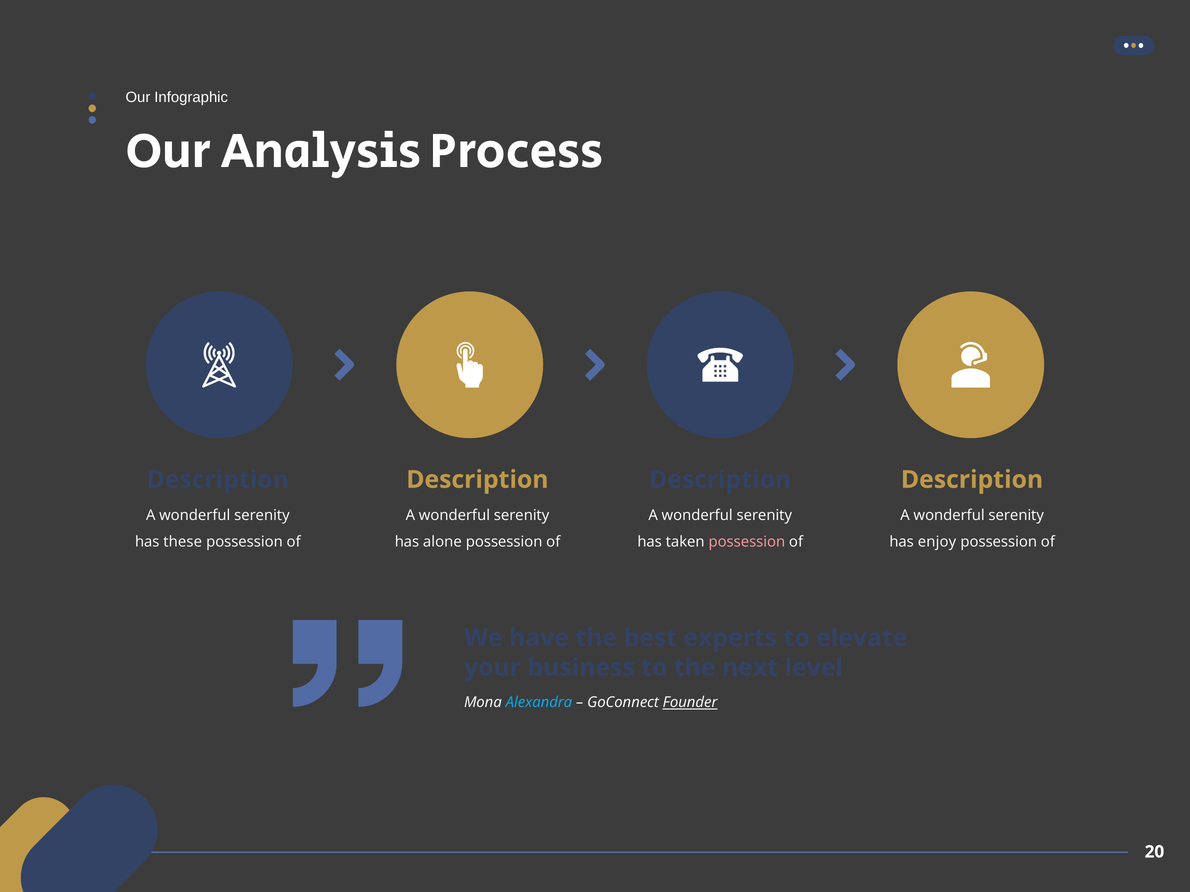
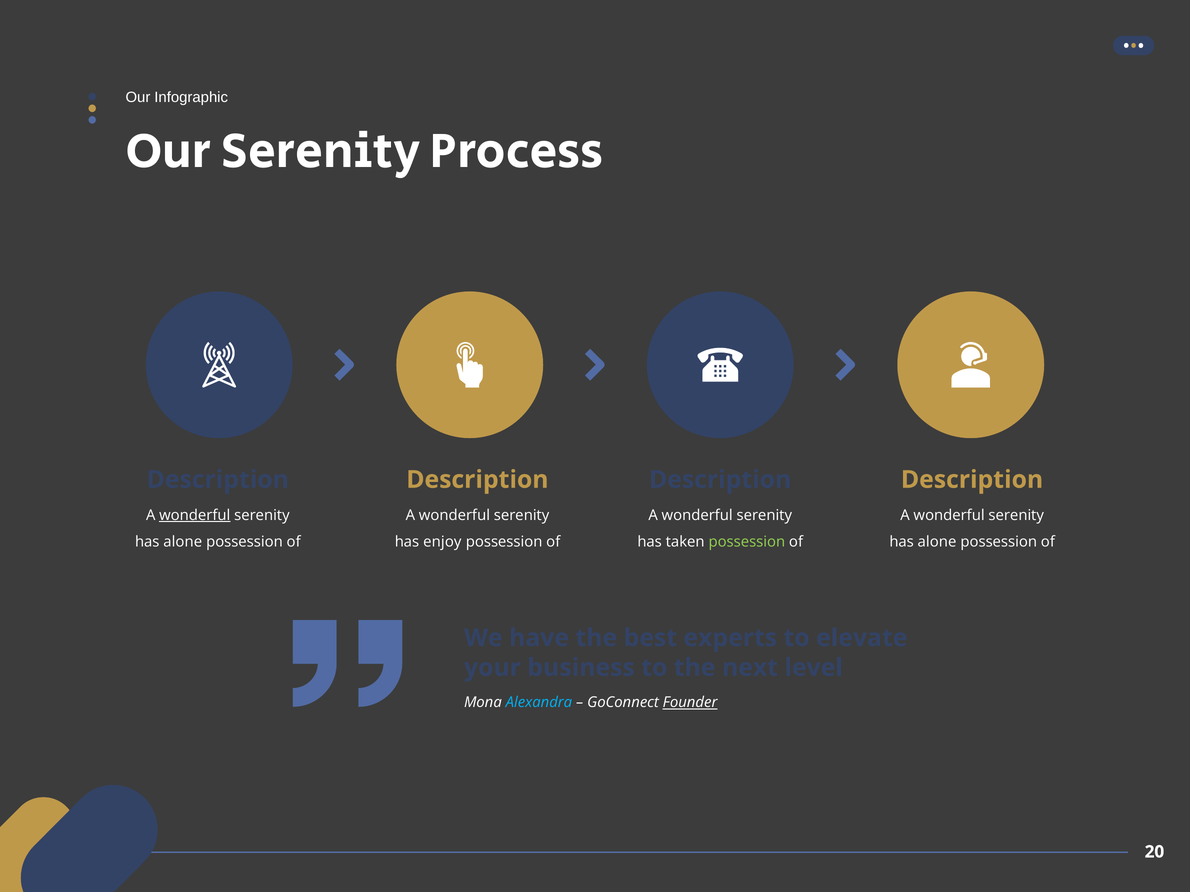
Our Analysis: Analysis -> Serenity (321, 151)
wonderful underline: none -> present (195, 516)
these: these -> alone (183, 542)
alone: alone -> enjoy (442, 542)
possession colour: pink -> light green (747, 542)
enjoy: enjoy -> alone (937, 542)
